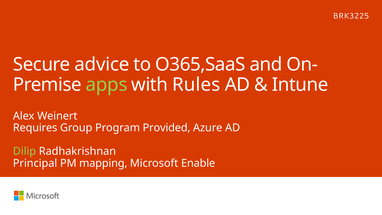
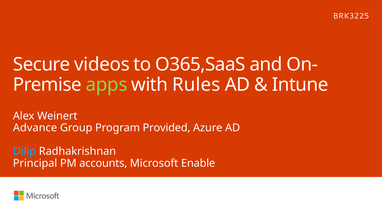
advice: advice -> videos (102, 64)
Requires: Requires -> Advance (35, 128)
Dilip colour: light green -> light blue (24, 151)
mapping: mapping -> accounts (103, 163)
